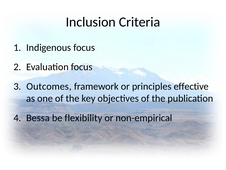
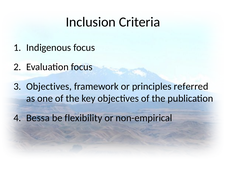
Outcomes: Outcomes -> Objectives (49, 86)
effective: effective -> referred (191, 86)
